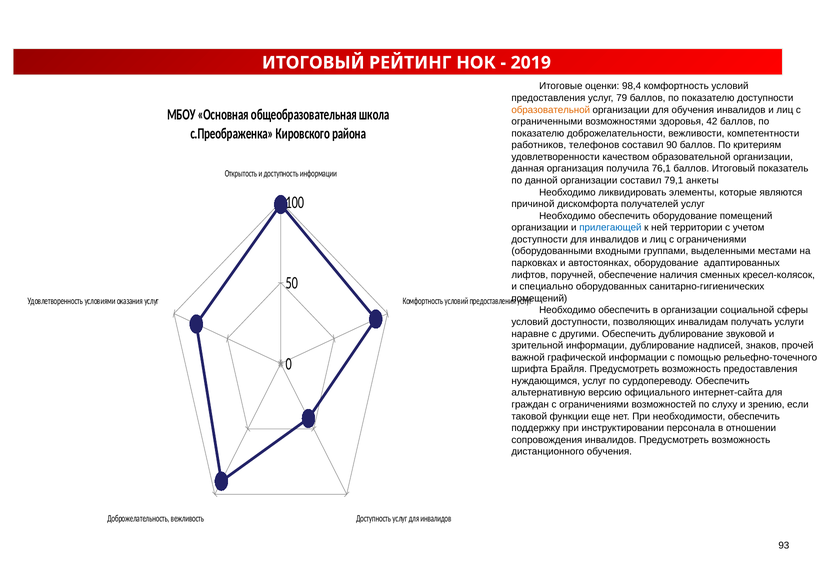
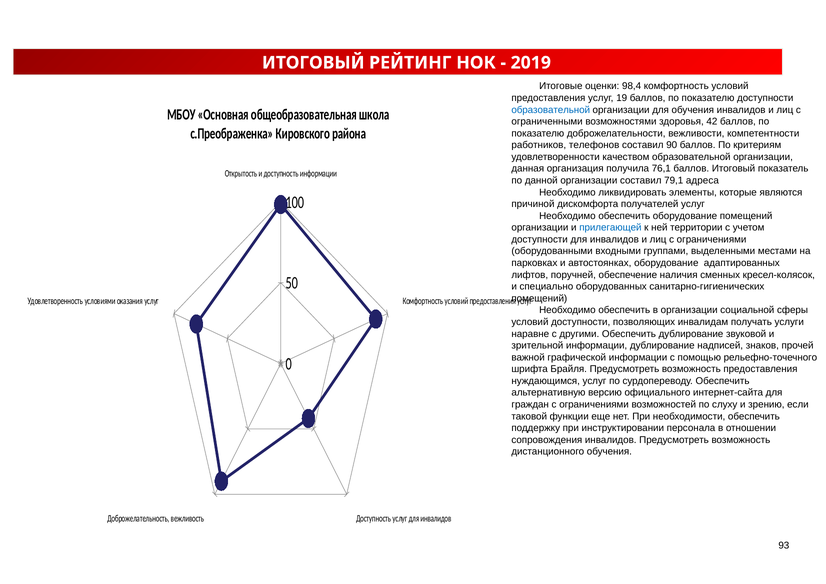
79: 79 -> 19 (622, 98)
образовательной colour: orange -> blue (551, 110)
анкеты: анкеты -> адреса (702, 181)
